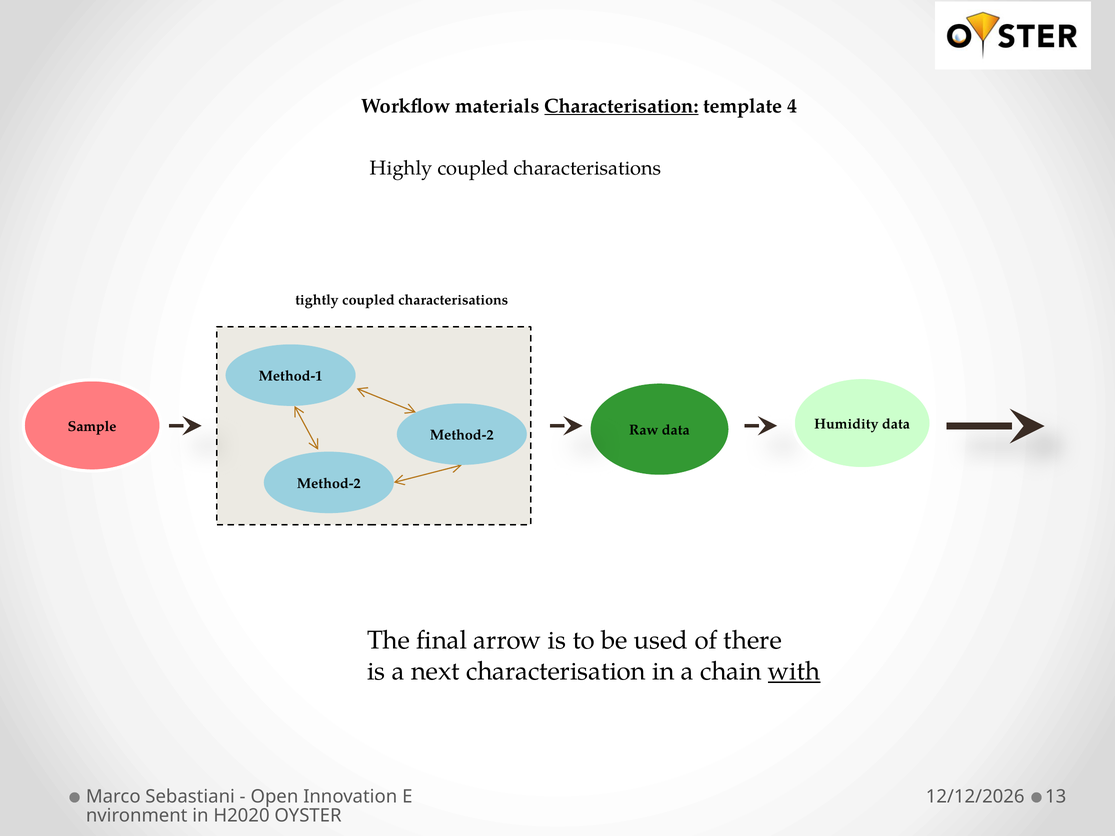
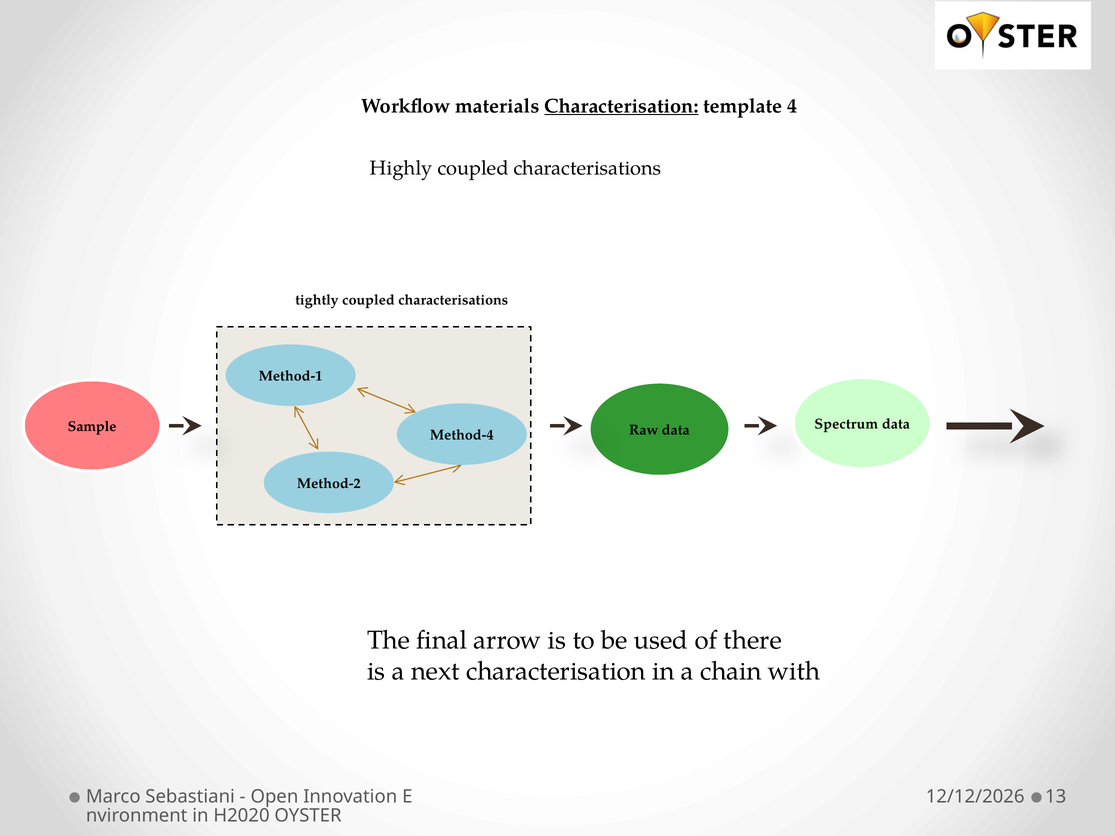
Humidity: Humidity -> Spectrum (846, 424)
Method-2: Method-2 -> Method-4 (462, 435)
with underline: present -> none (794, 671)
